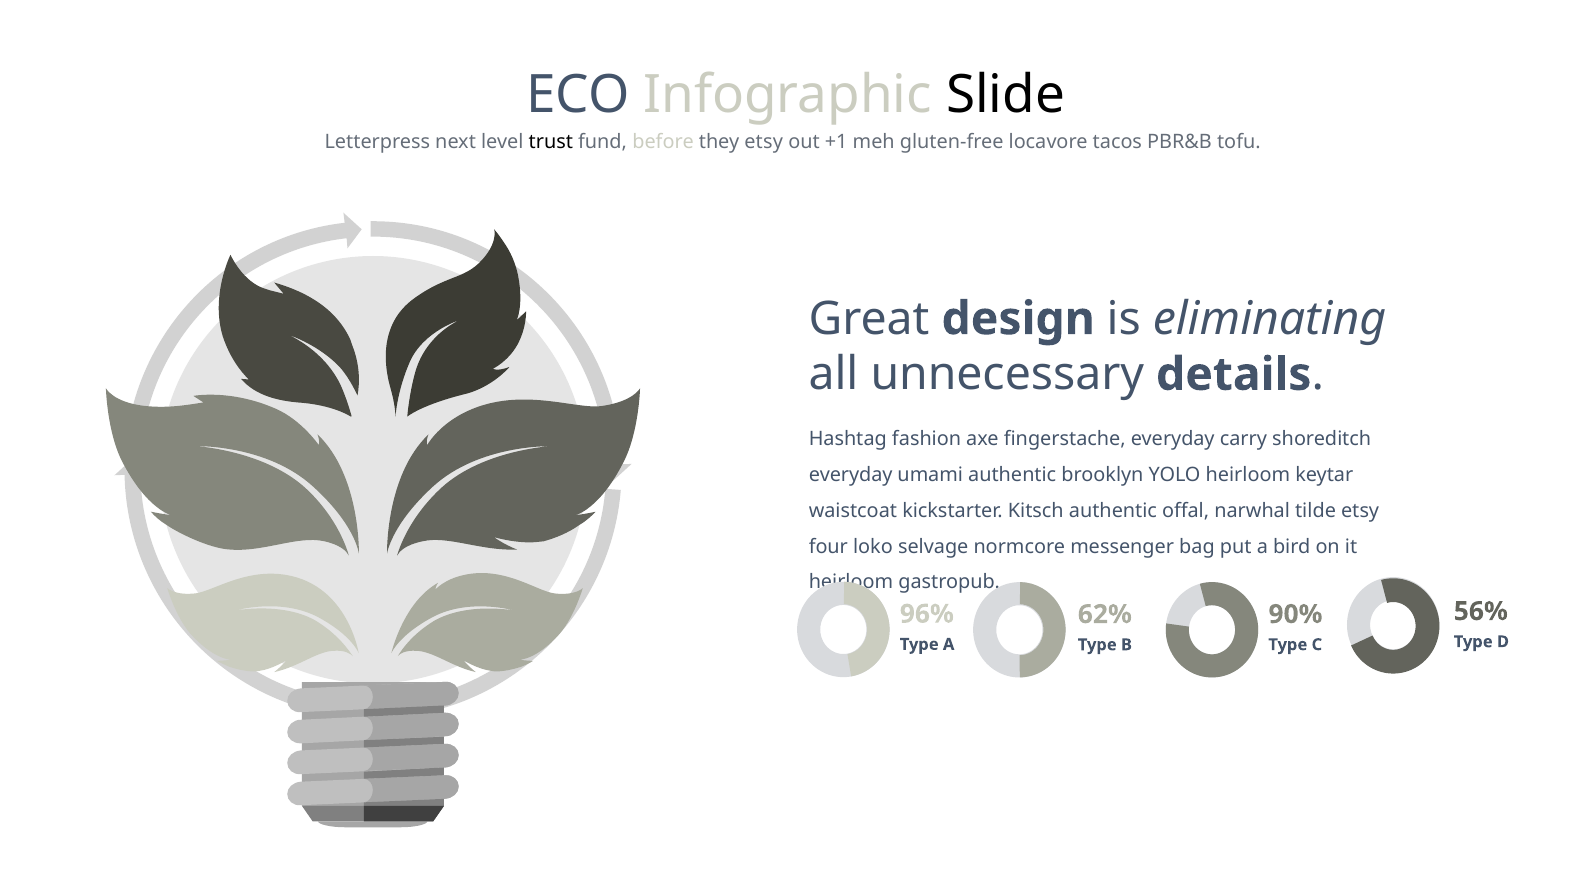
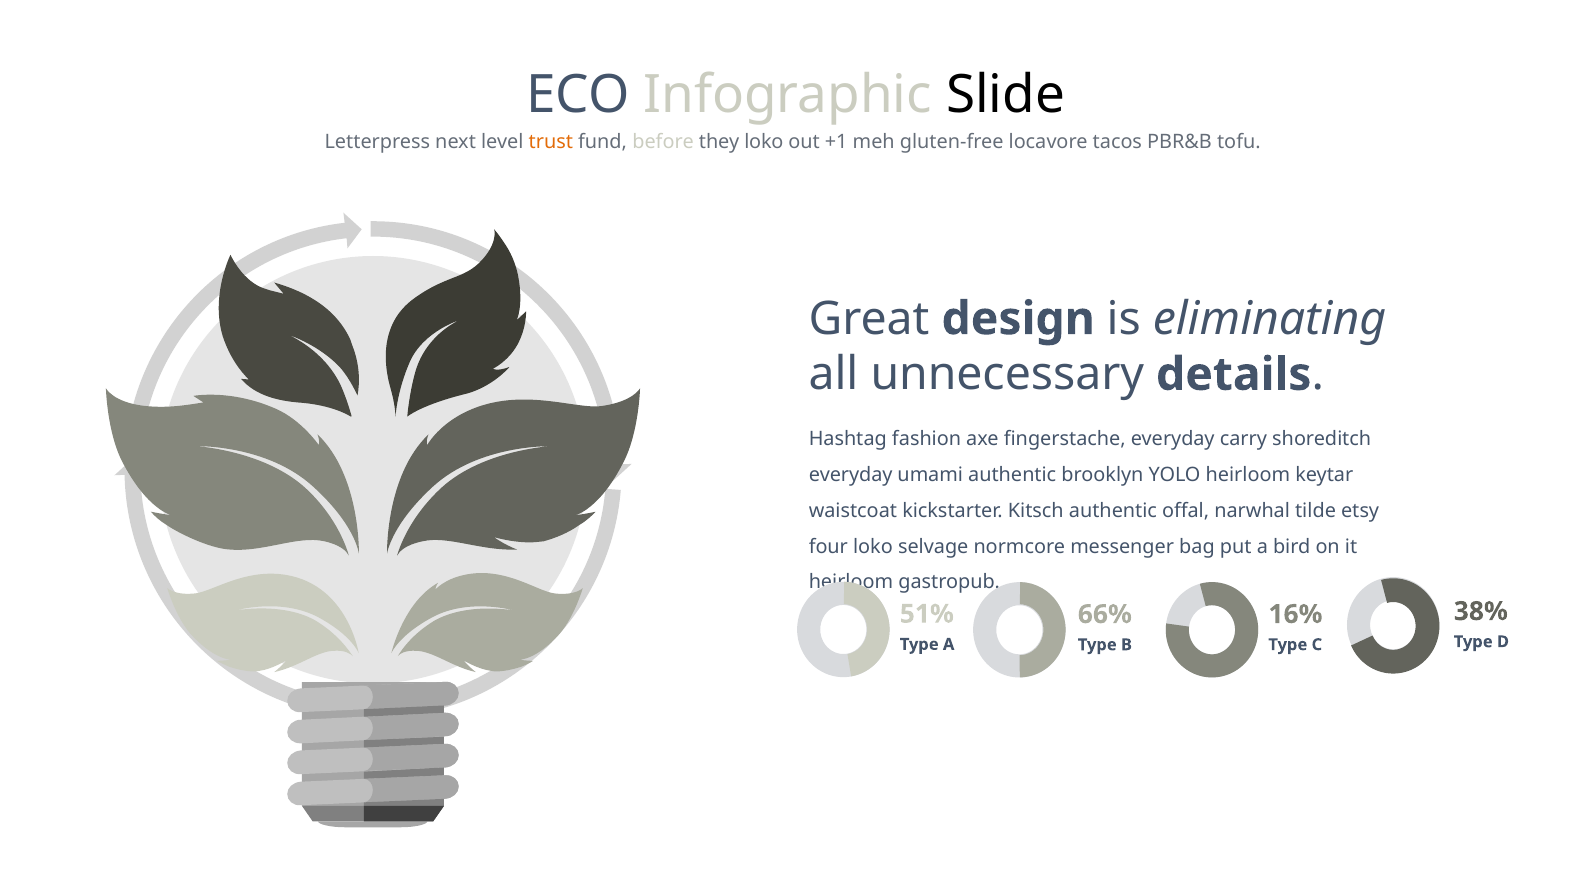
trust colour: black -> orange (551, 142)
they etsy: etsy -> loko (764, 142)
56%: 56% -> 38% (1481, 612)
96%: 96% -> 51% (927, 614)
62%: 62% -> 66% (1105, 615)
90%: 90% -> 16% (1295, 615)
